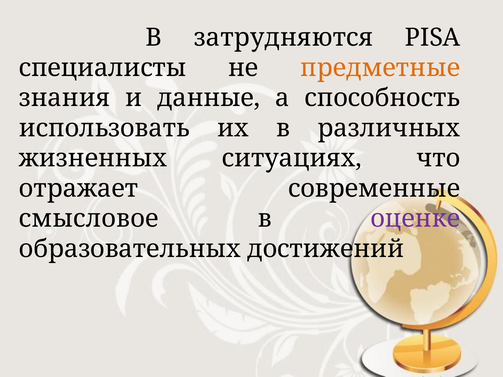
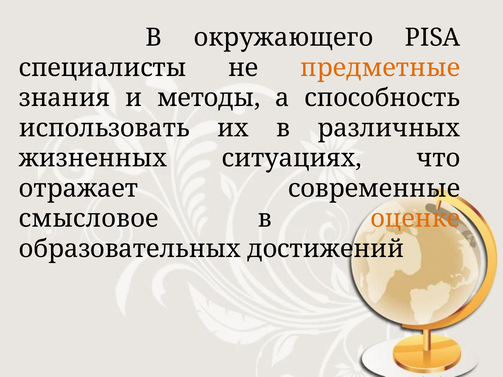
затрудняются: затрудняются -> окружающего (283, 38)
данные: данные -> методы (209, 98)
оценке colour: purple -> orange (415, 219)
